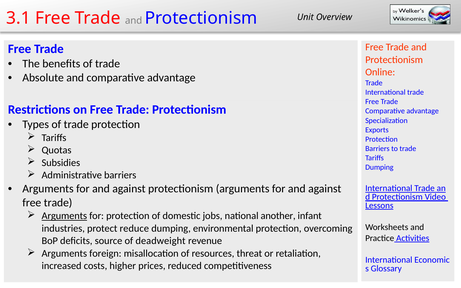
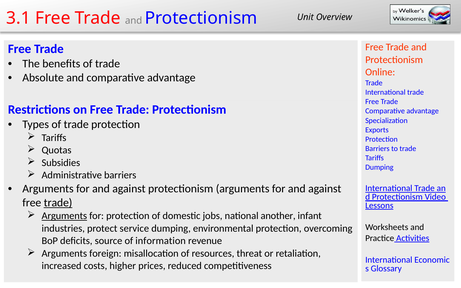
trade underline: none -> present (58, 203)
reduce: reduce -> service (134, 228)
deadweight: deadweight -> information (161, 241)
